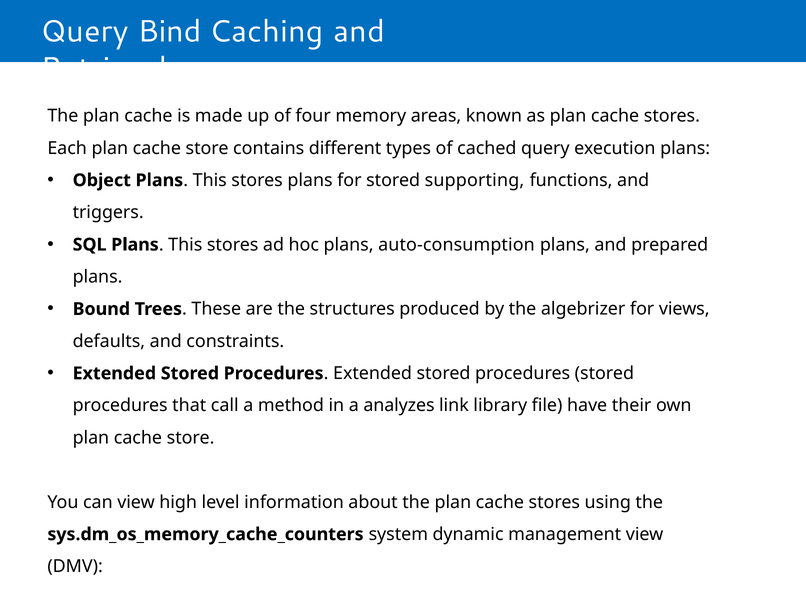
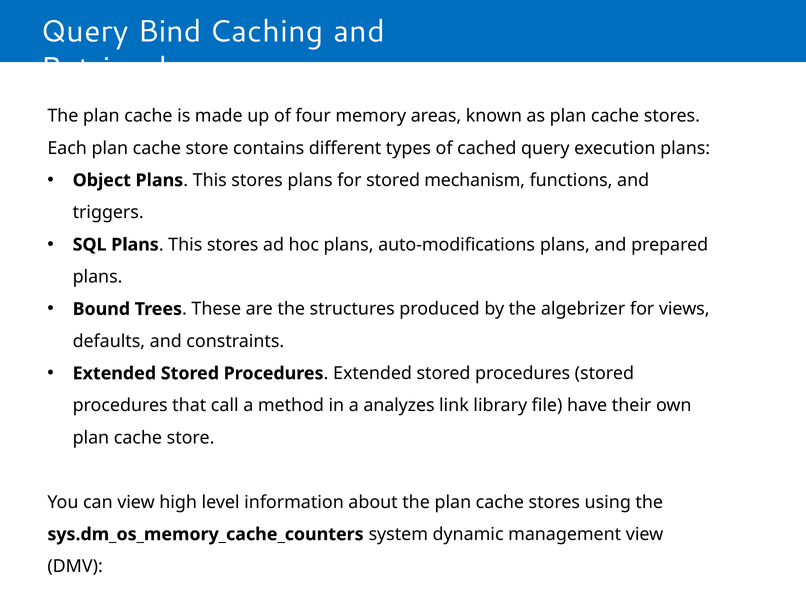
supporting: supporting -> mechanism (475, 180)
auto-consumption: auto-consumption -> auto-modifications (457, 245)
